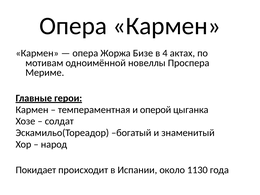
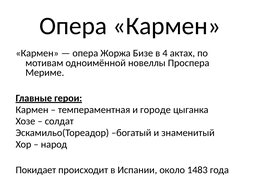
оперой: оперой -> городе (155, 110)
1130: 1130 -> 1483 (197, 170)
